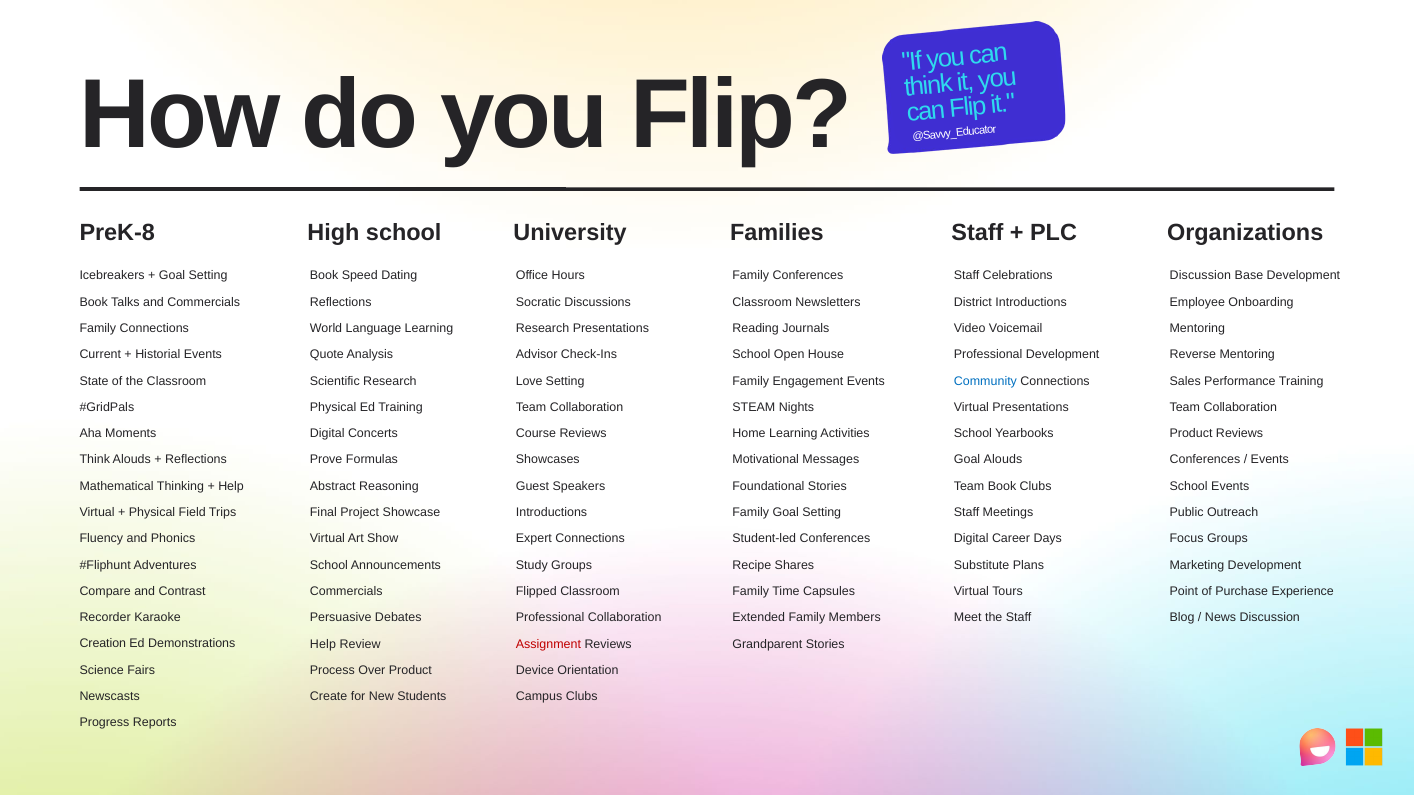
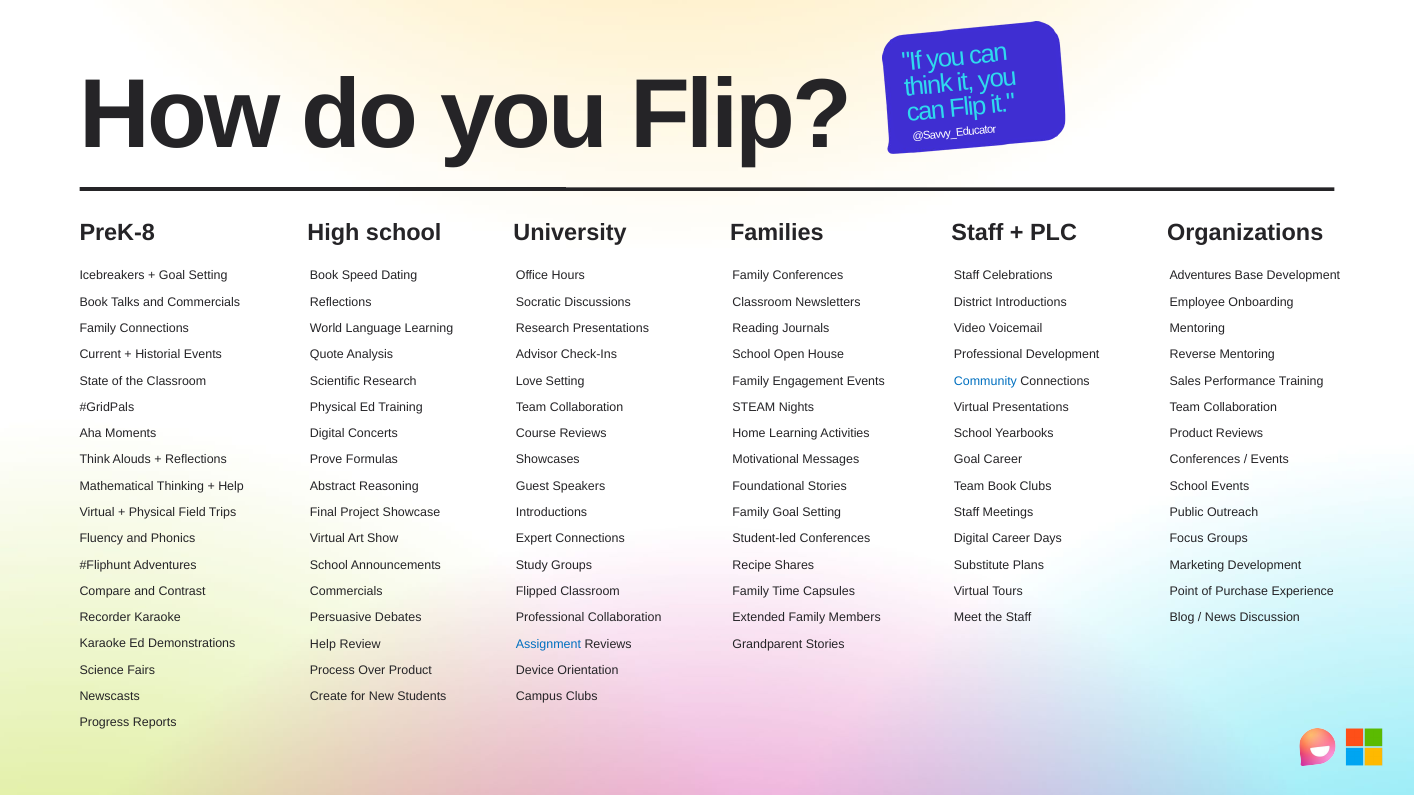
Discussion: Discussion -> Adventures (1201, 276)
Goal Alouds: Alouds -> Career (1003, 460)
Creation: Creation -> Karaoke (103, 644)
Assignment colour: red -> blue (548, 644)
